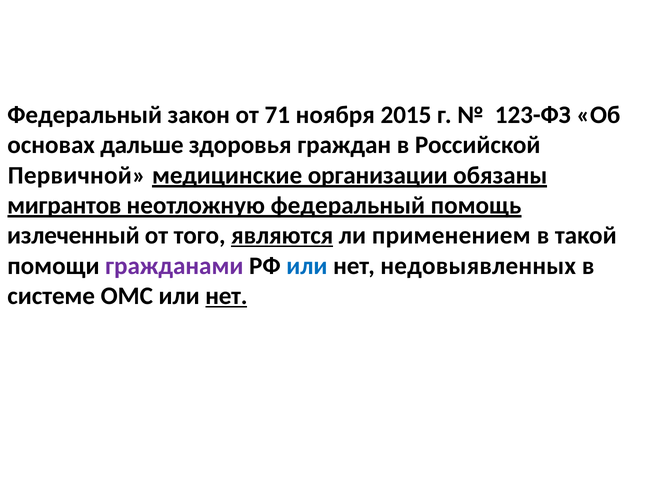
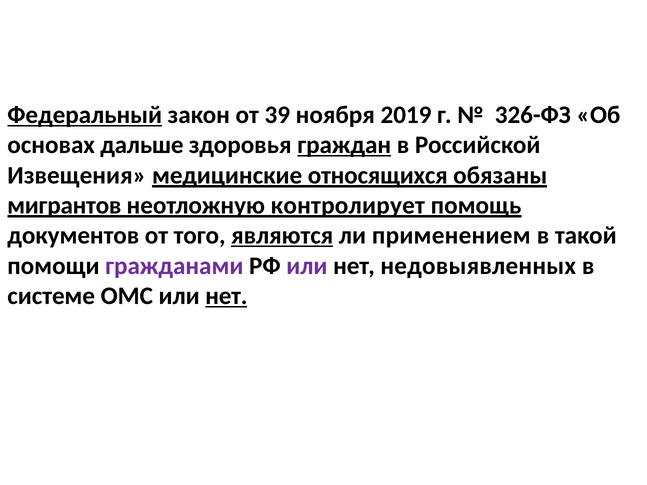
Федеральный underline: none -> present (85, 115)
71: 71 -> 39 (277, 115)
2015: 2015 -> 2019 (406, 115)
123-ФЗ: 123-ФЗ -> 326-ФЗ (533, 115)
граждан underline: none -> present (344, 145)
Первичной: Первичной -> Извещения (77, 175)
организации: организации -> относящихся (378, 175)
неотложную федеральный: федеральный -> контролирует (348, 206)
излеченный: излеченный -> документов (73, 236)
или colour: blue -> purple (307, 266)
